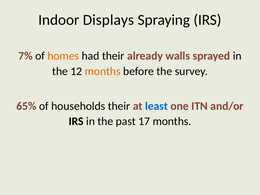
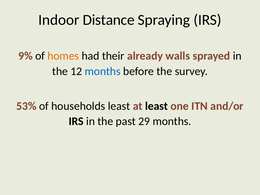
Displays: Displays -> Distance (109, 20)
7%: 7% -> 9% (26, 56)
months colour: orange -> blue (103, 71)
65%: 65% -> 53% (26, 106)
households their: their -> least (119, 106)
least colour: blue -> black (156, 106)
17: 17 -> 29 (144, 121)
